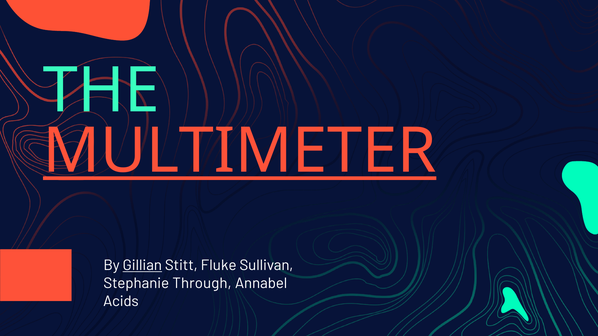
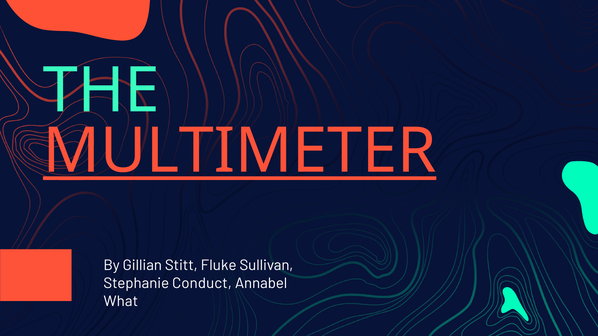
Gillian underline: present -> none (142, 266)
Through: Through -> Conduct (202, 283)
Acids: Acids -> What (121, 301)
